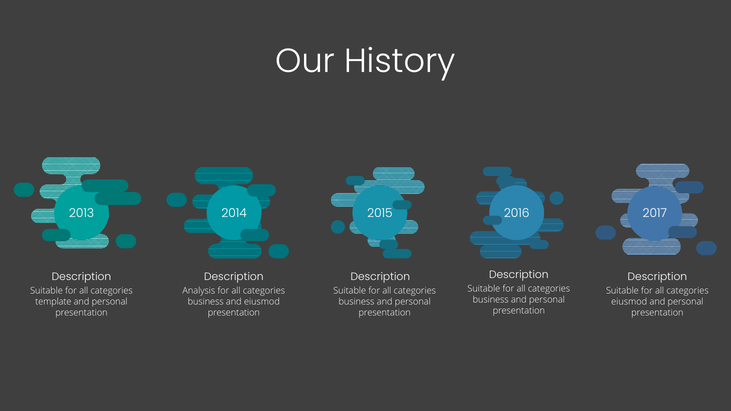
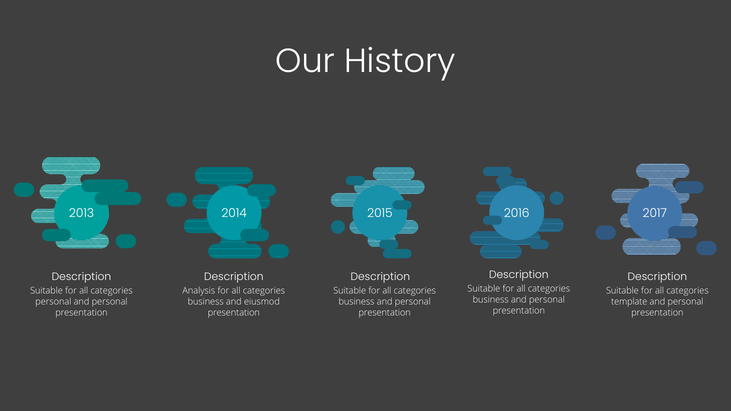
template: template -> personal (53, 302)
eiusmod: eiusmod -> template (629, 302)
